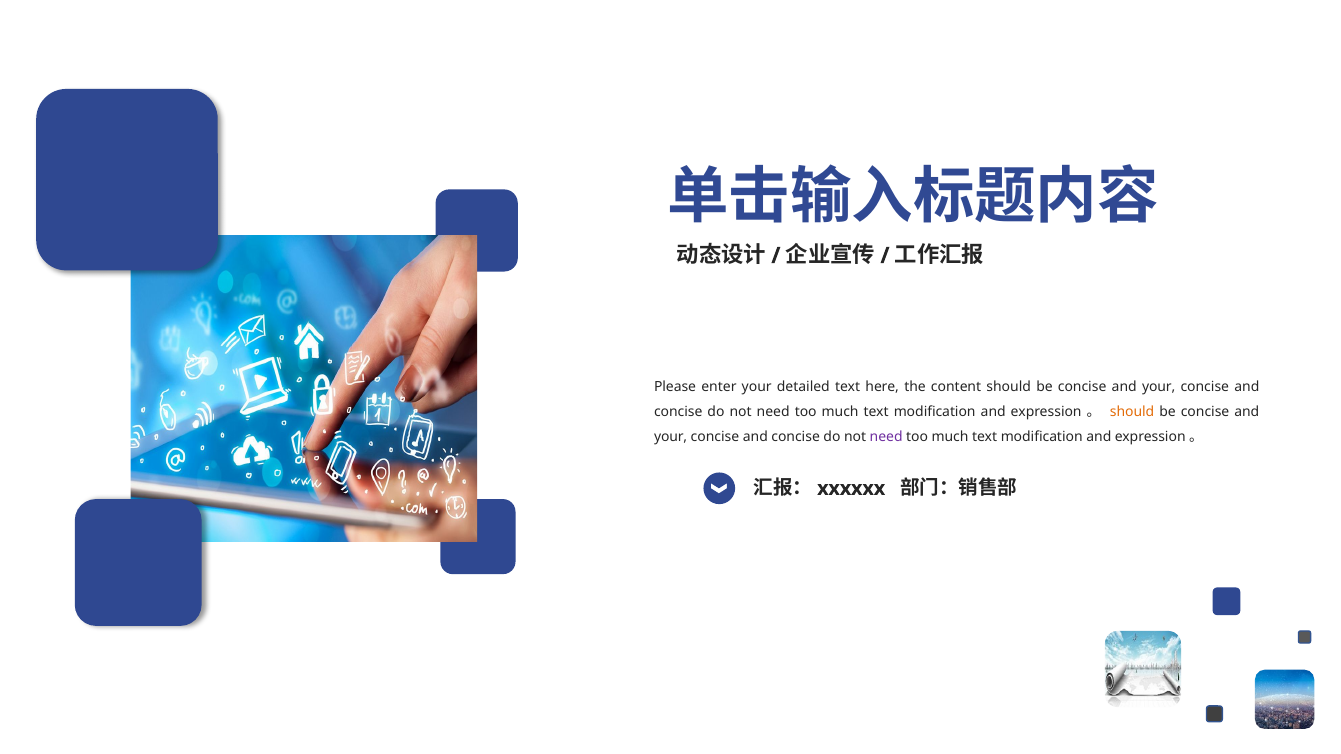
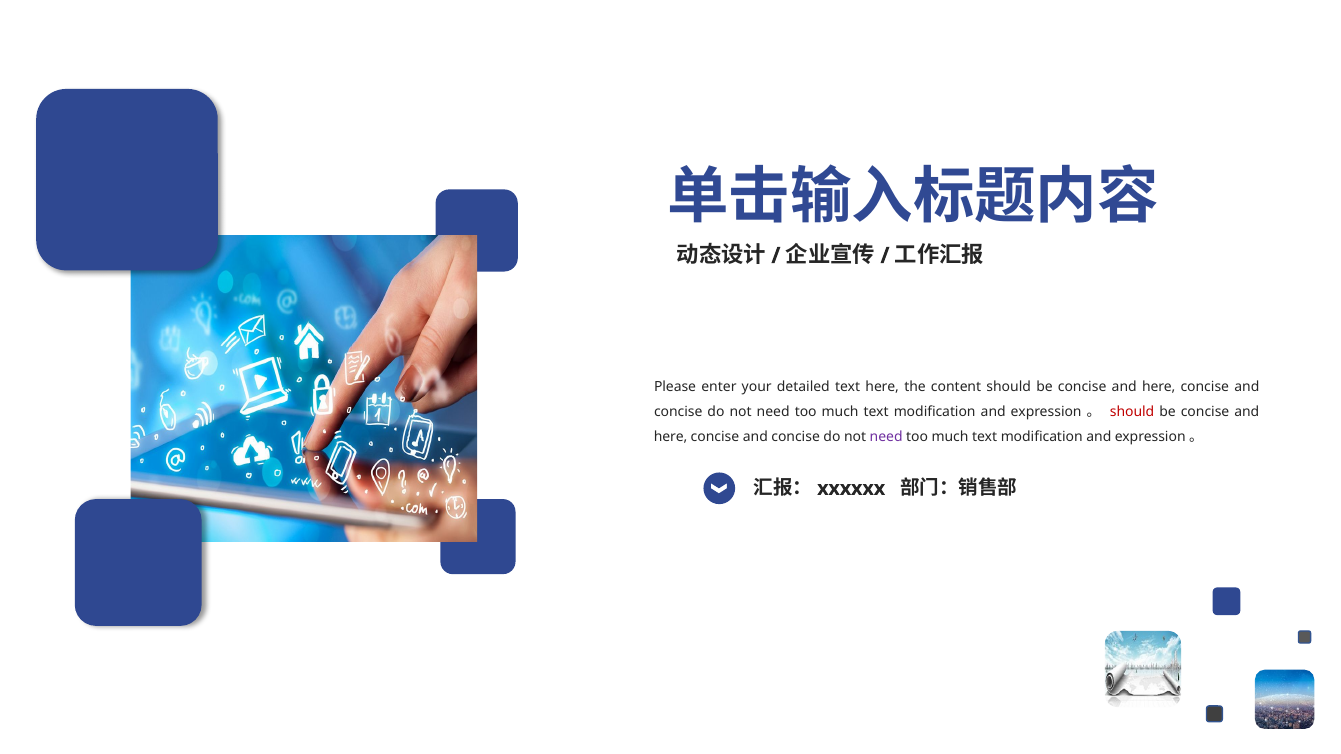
your: your -> here (1159, 387)
should colour: orange -> red (1132, 412)
your: your -> here (671, 437)
